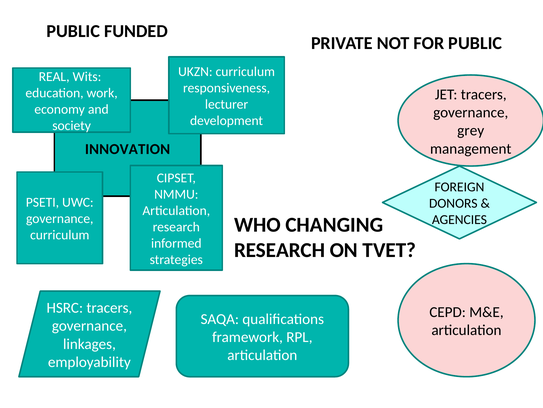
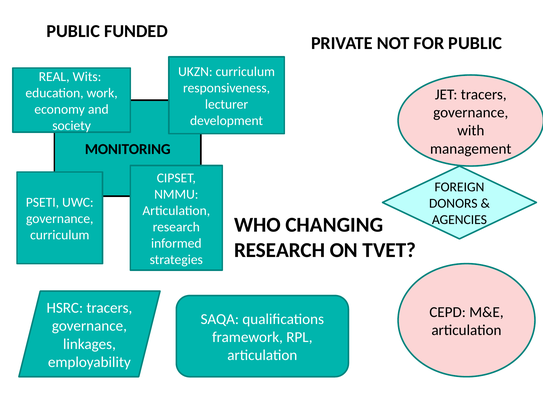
grey: grey -> with (471, 130)
INNOVATION: INNOVATION -> MONITORING (128, 149)
